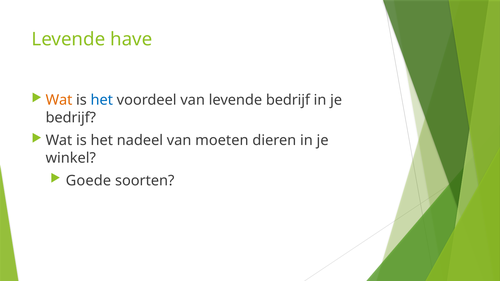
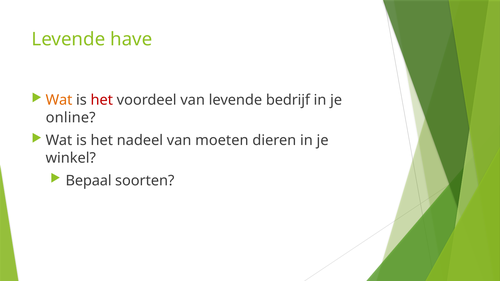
het colour: blue -> red (102, 100)
bedrijf: bedrijf -> online (71, 118)
Goede: Goede -> Bepaal (89, 181)
